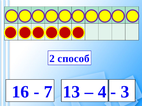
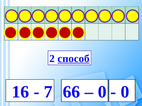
способ underline: none -> present (74, 59)
13: 13 -> 66 (71, 92)
4: 4 -> 0 (102, 92)
3: 3 -> 0 (125, 92)
